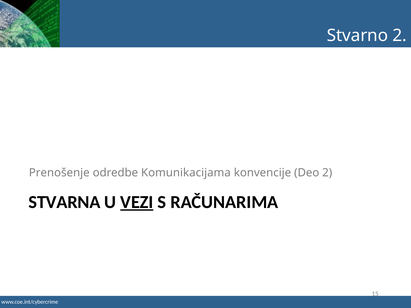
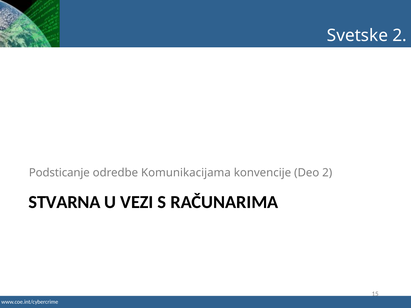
Stvarno: Stvarno -> Svetske (357, 35)
Prenošenje: Prenošenje -> Podsticanje (59, 173)
VEZI underline: present -> none (137, 202)
